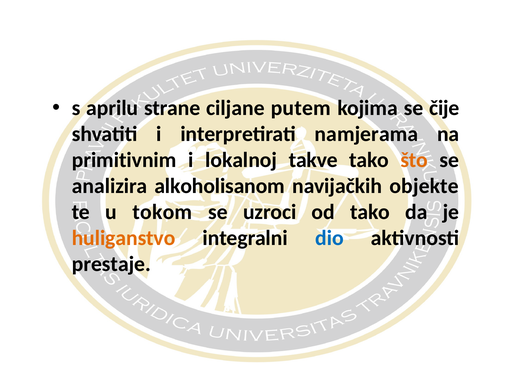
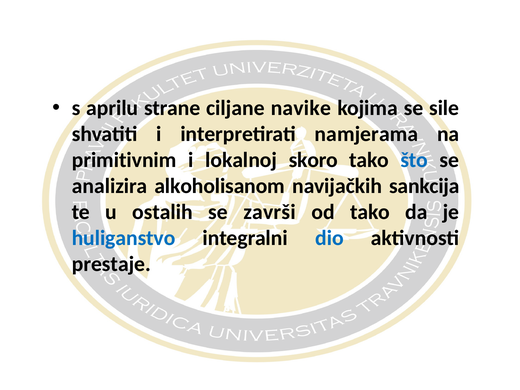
putem: putem -> navike (301, 108)
čije: čije -> sile (444, 108)
takve: takve -> skoro (313, 160)
što colour: orange -> blue (414, 160)
objekte: objekte -> sankcija (424, 186)
tokom: tokom -> ostalih (163, 212)
uzroci: uzroci -> završi (270, 212)
huliganstvo colour: orange -> blue (124, 238)
